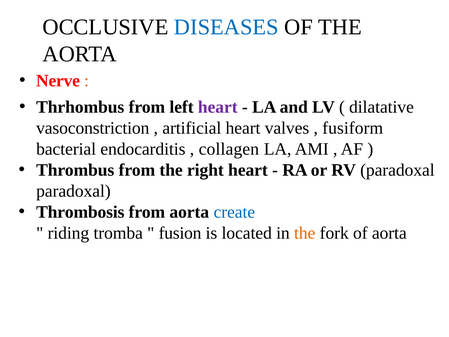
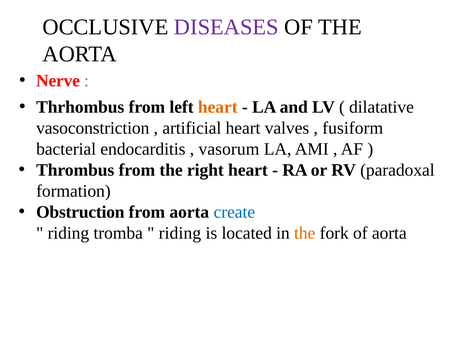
DISEASES colour: blue -> purple (226, 27)
heart colour: purple -> orange (218, 107)
collagen: collagen -> vasorum (229, 149)
paradoxal: paradoxal -> formation (73, 191)
Thrombosis: Thrombosis -> Obstruction (80, 212)
fusion: fusion -> riding (180, 233)
